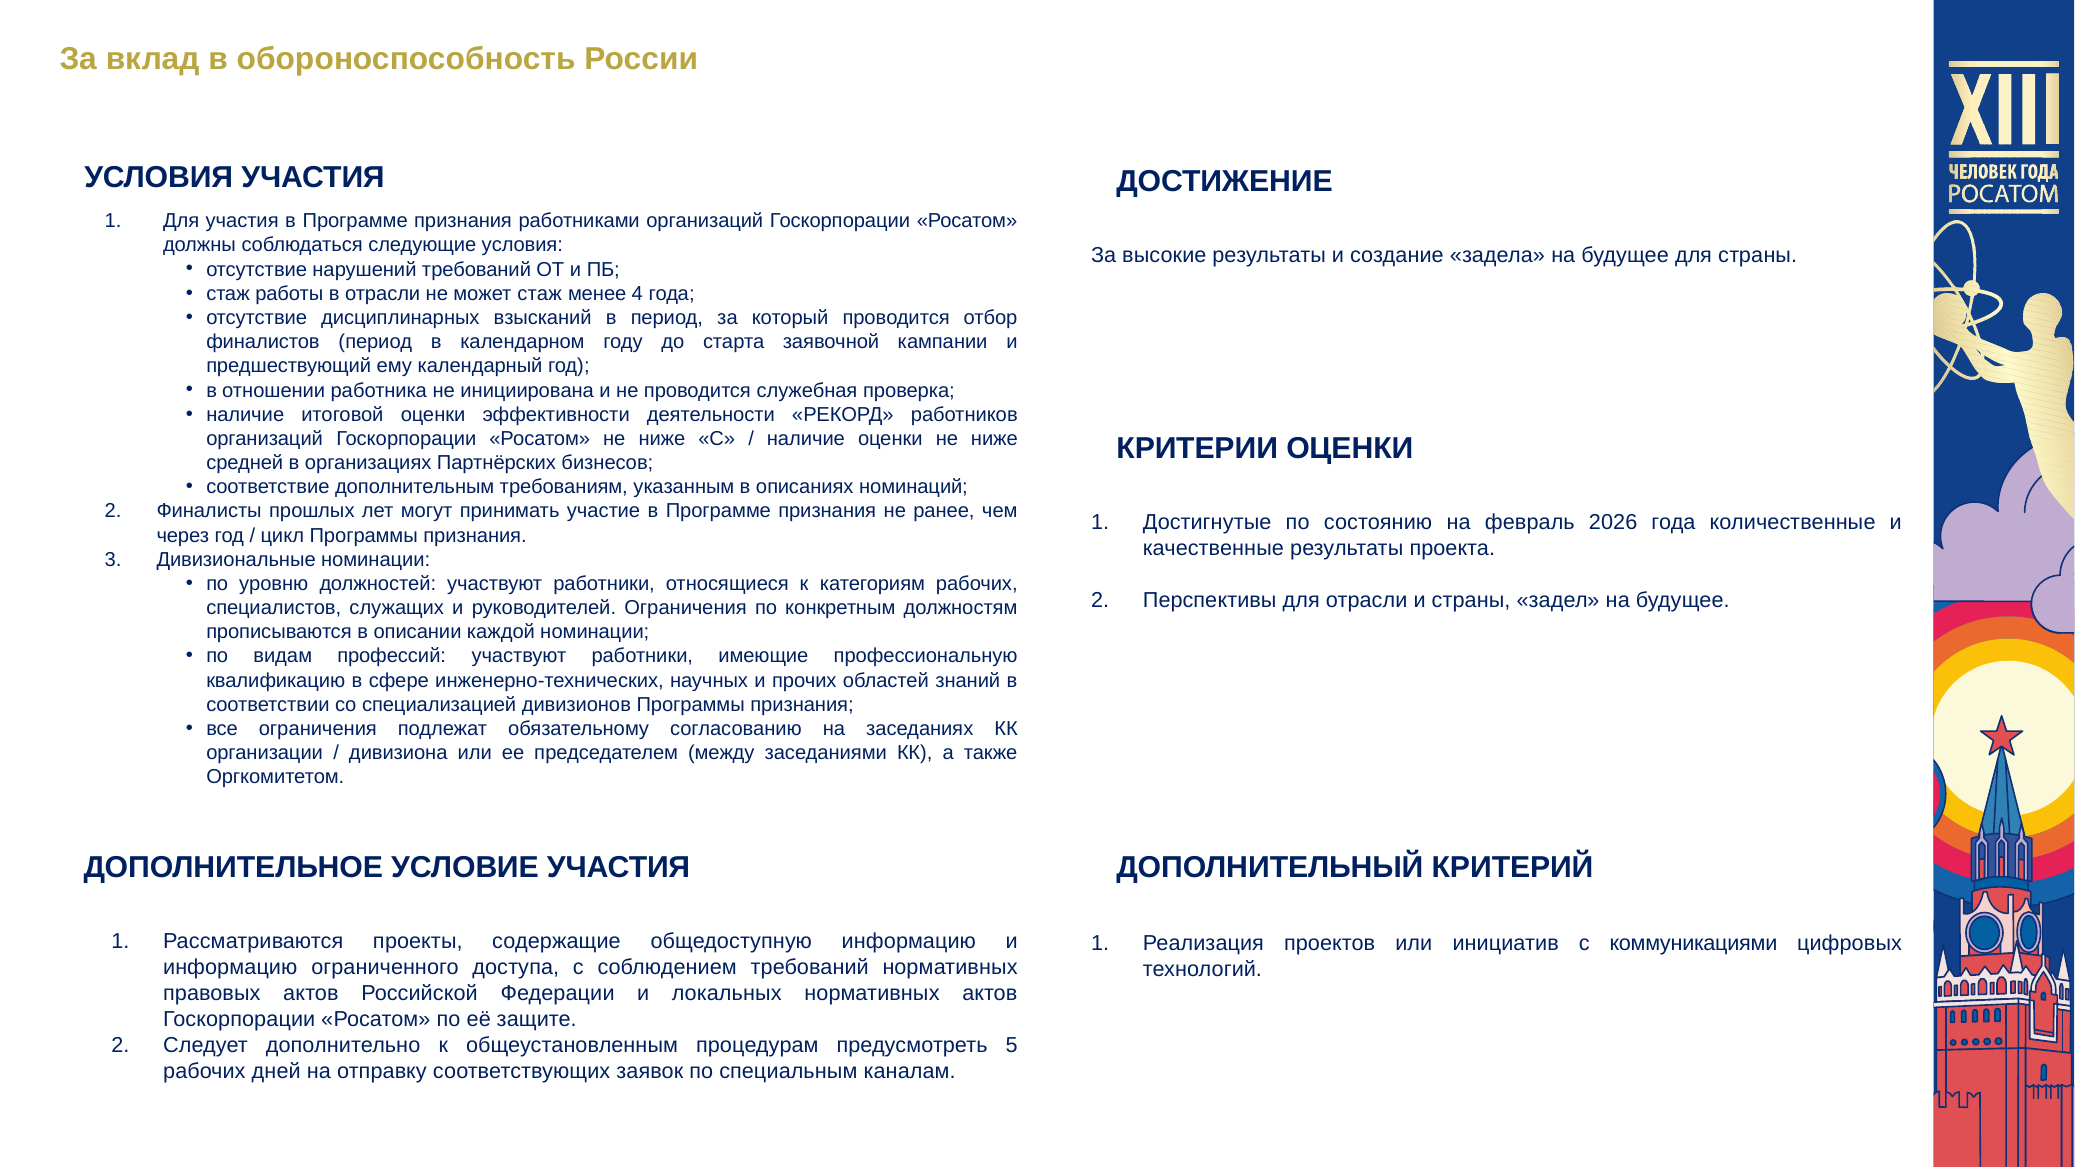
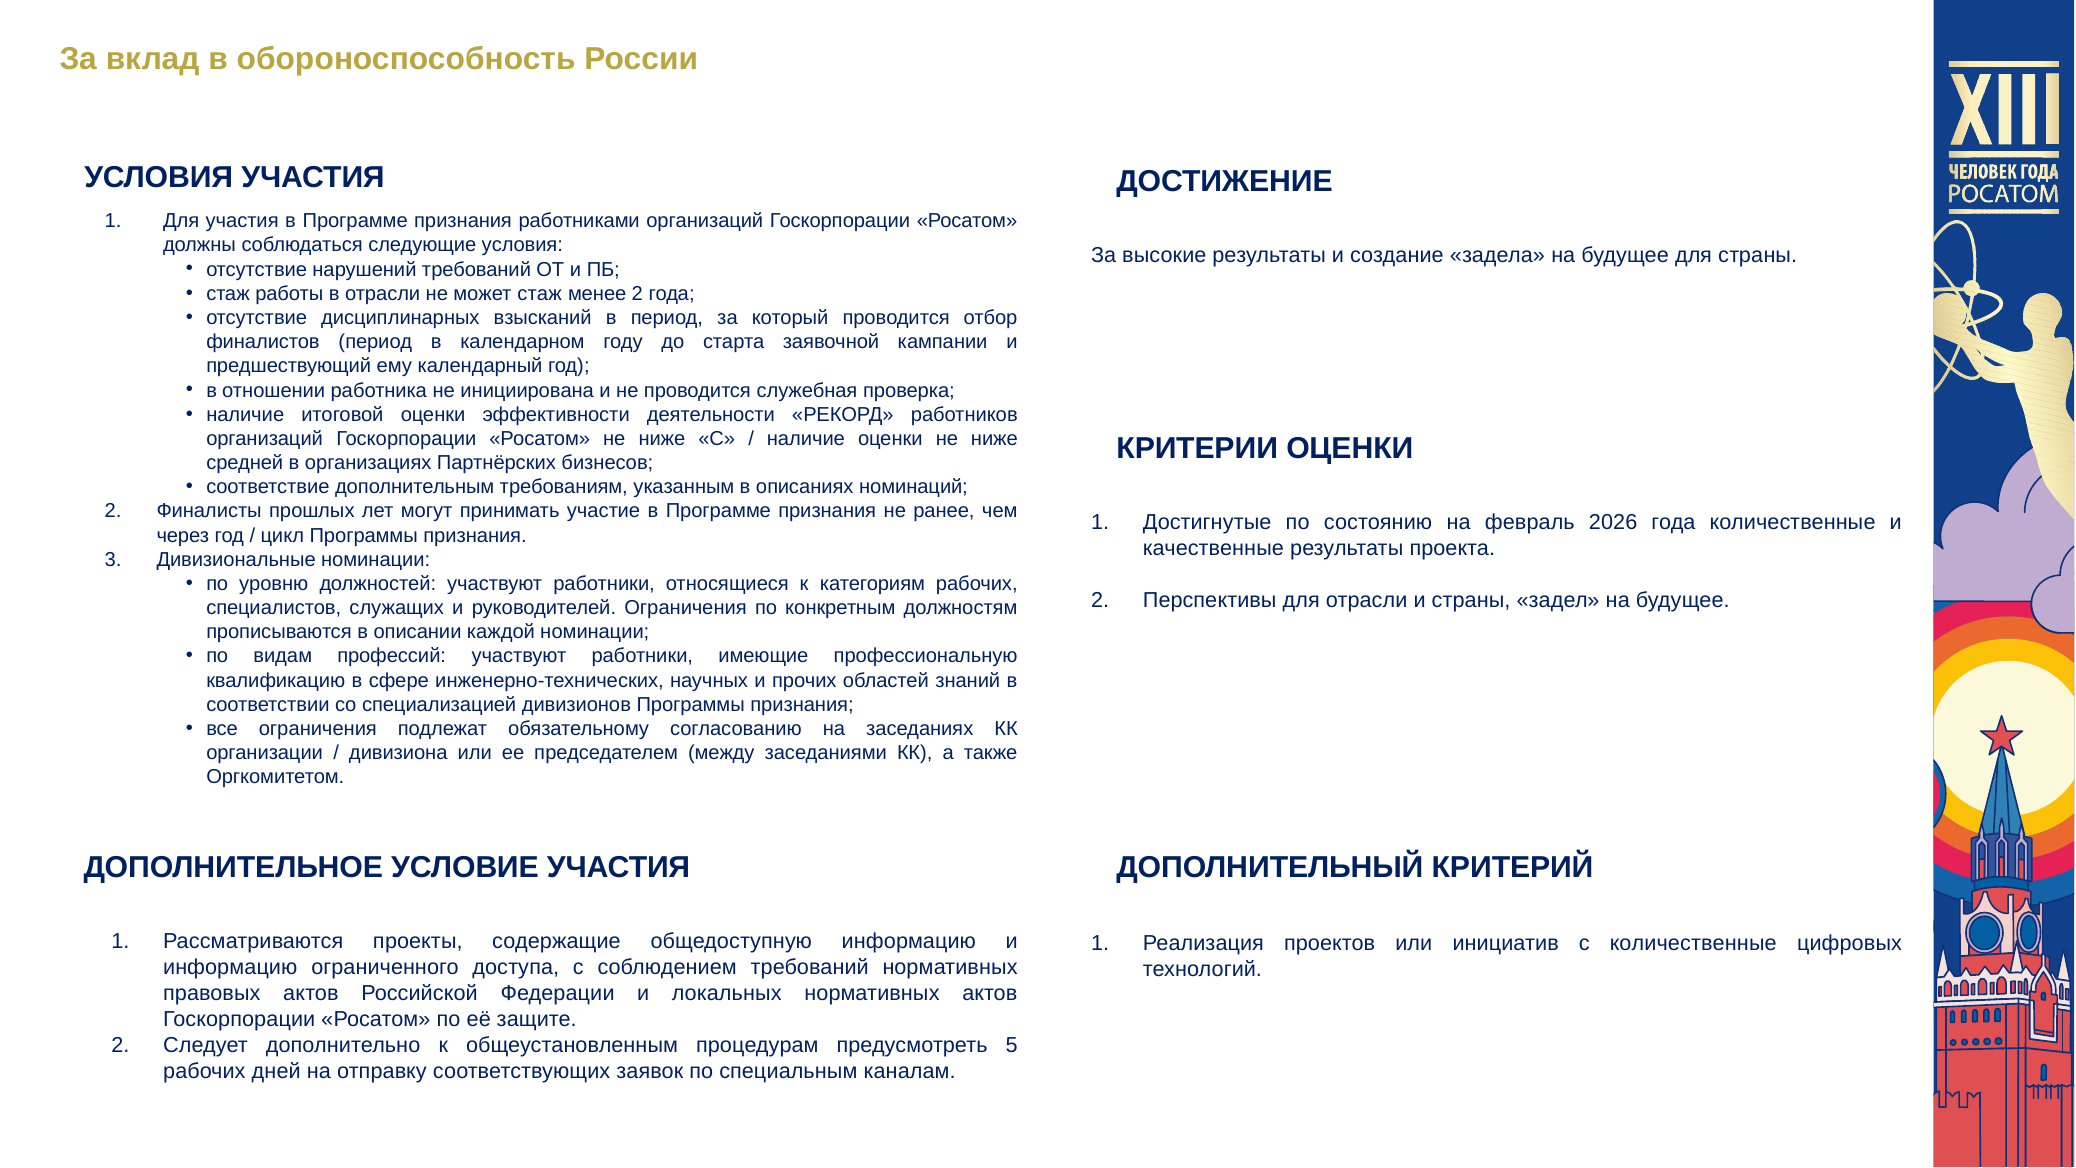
менее 4: 4 -> 2 (637, 294)
с коммуникациями: коммуникациями -> количественные (1693, 943)
